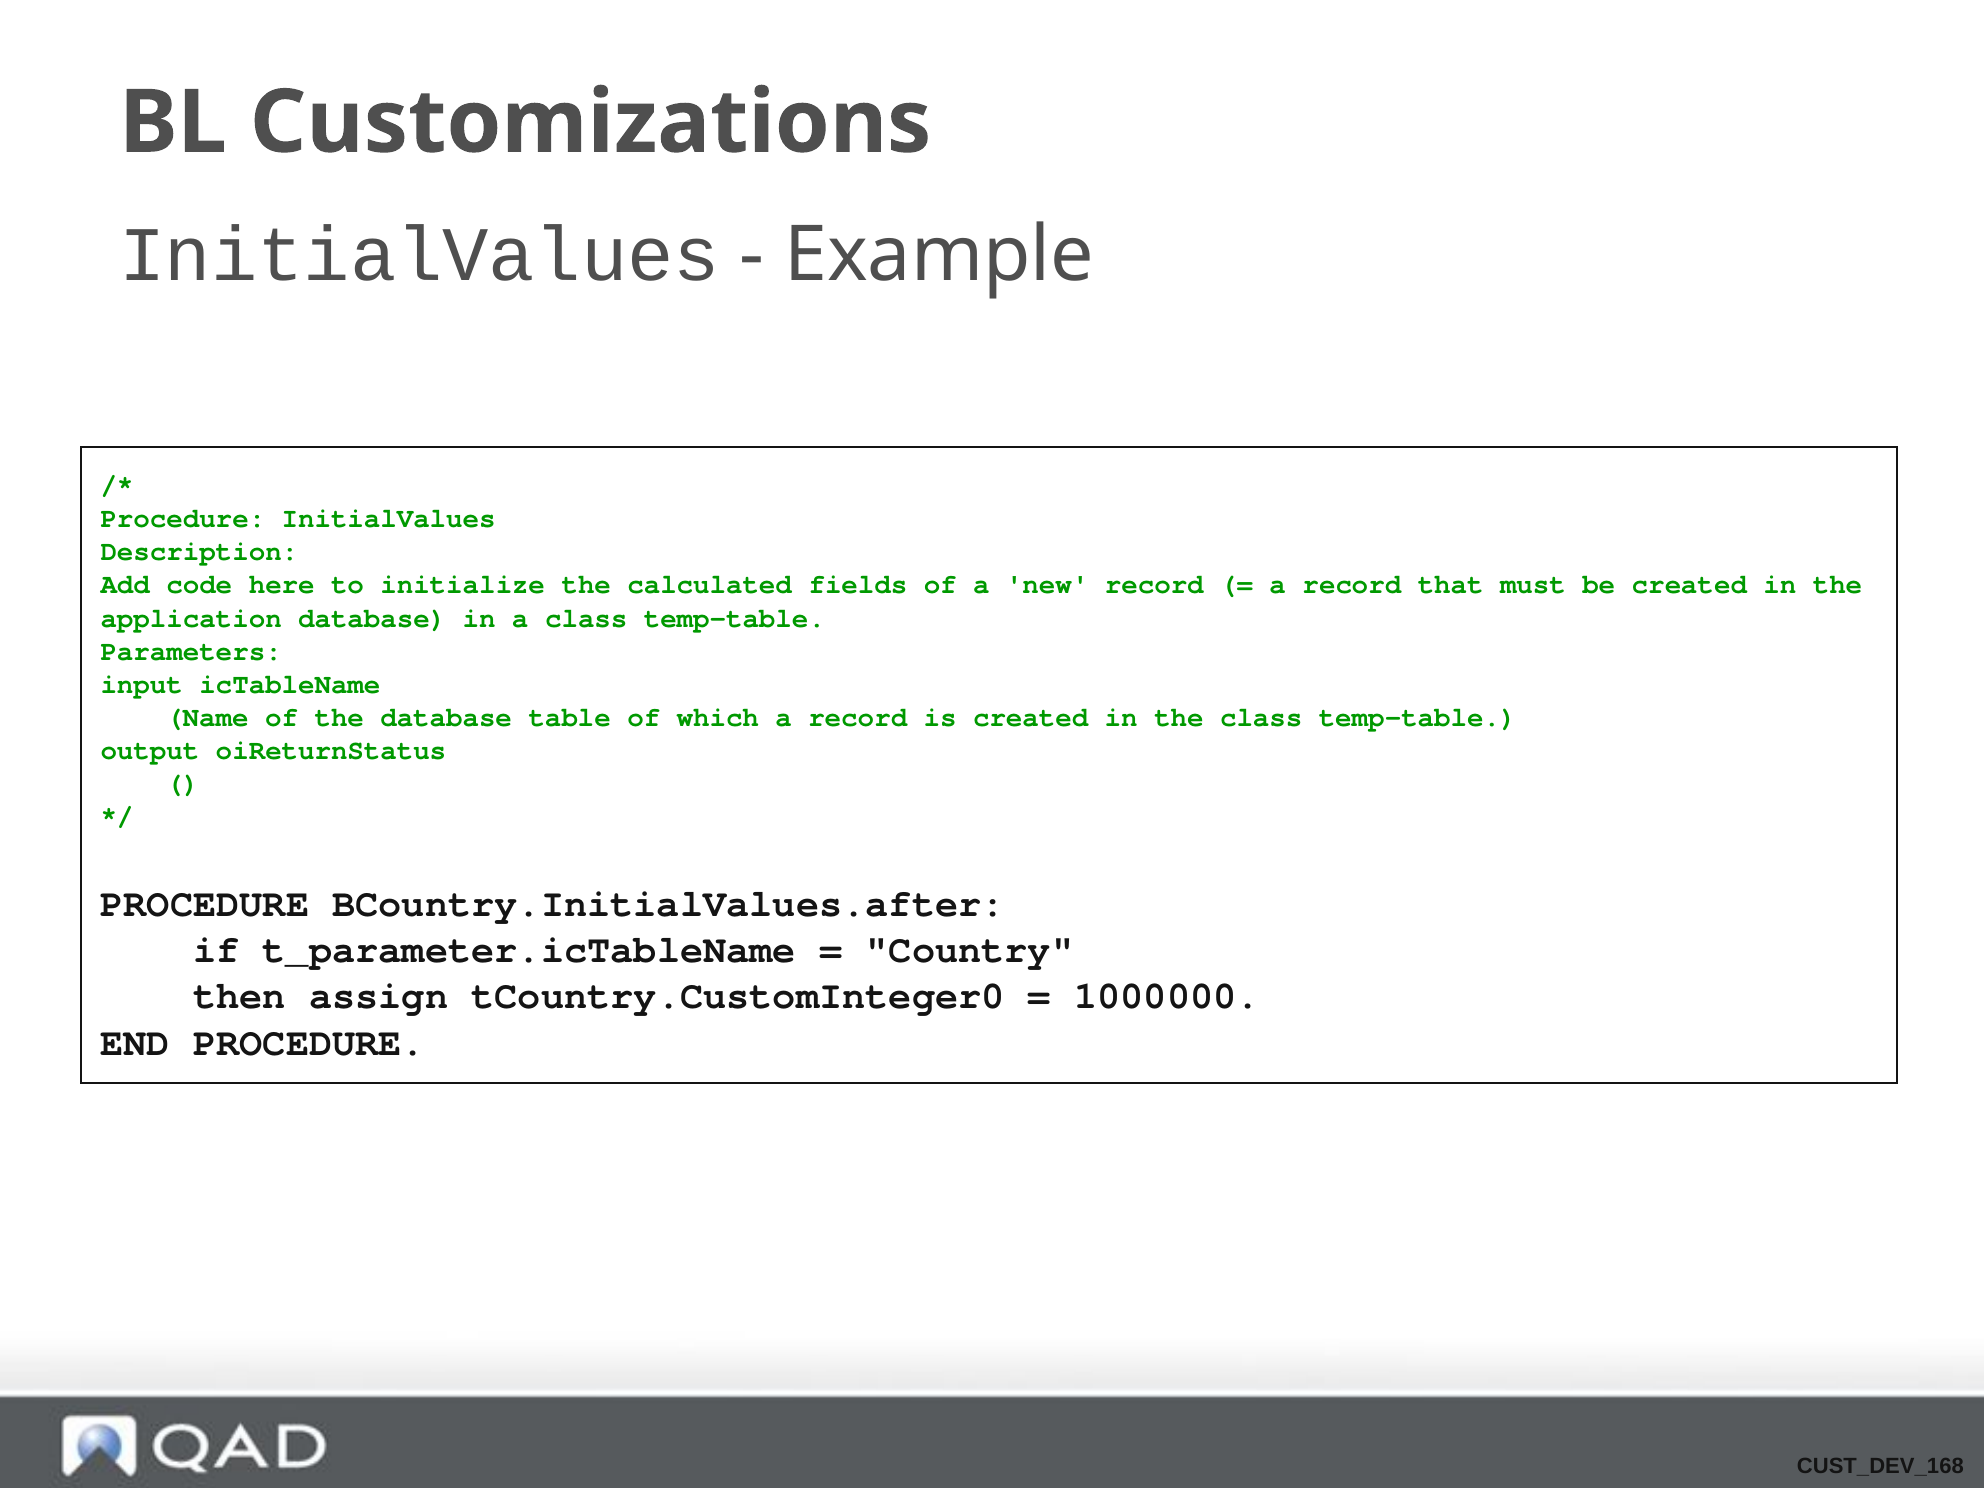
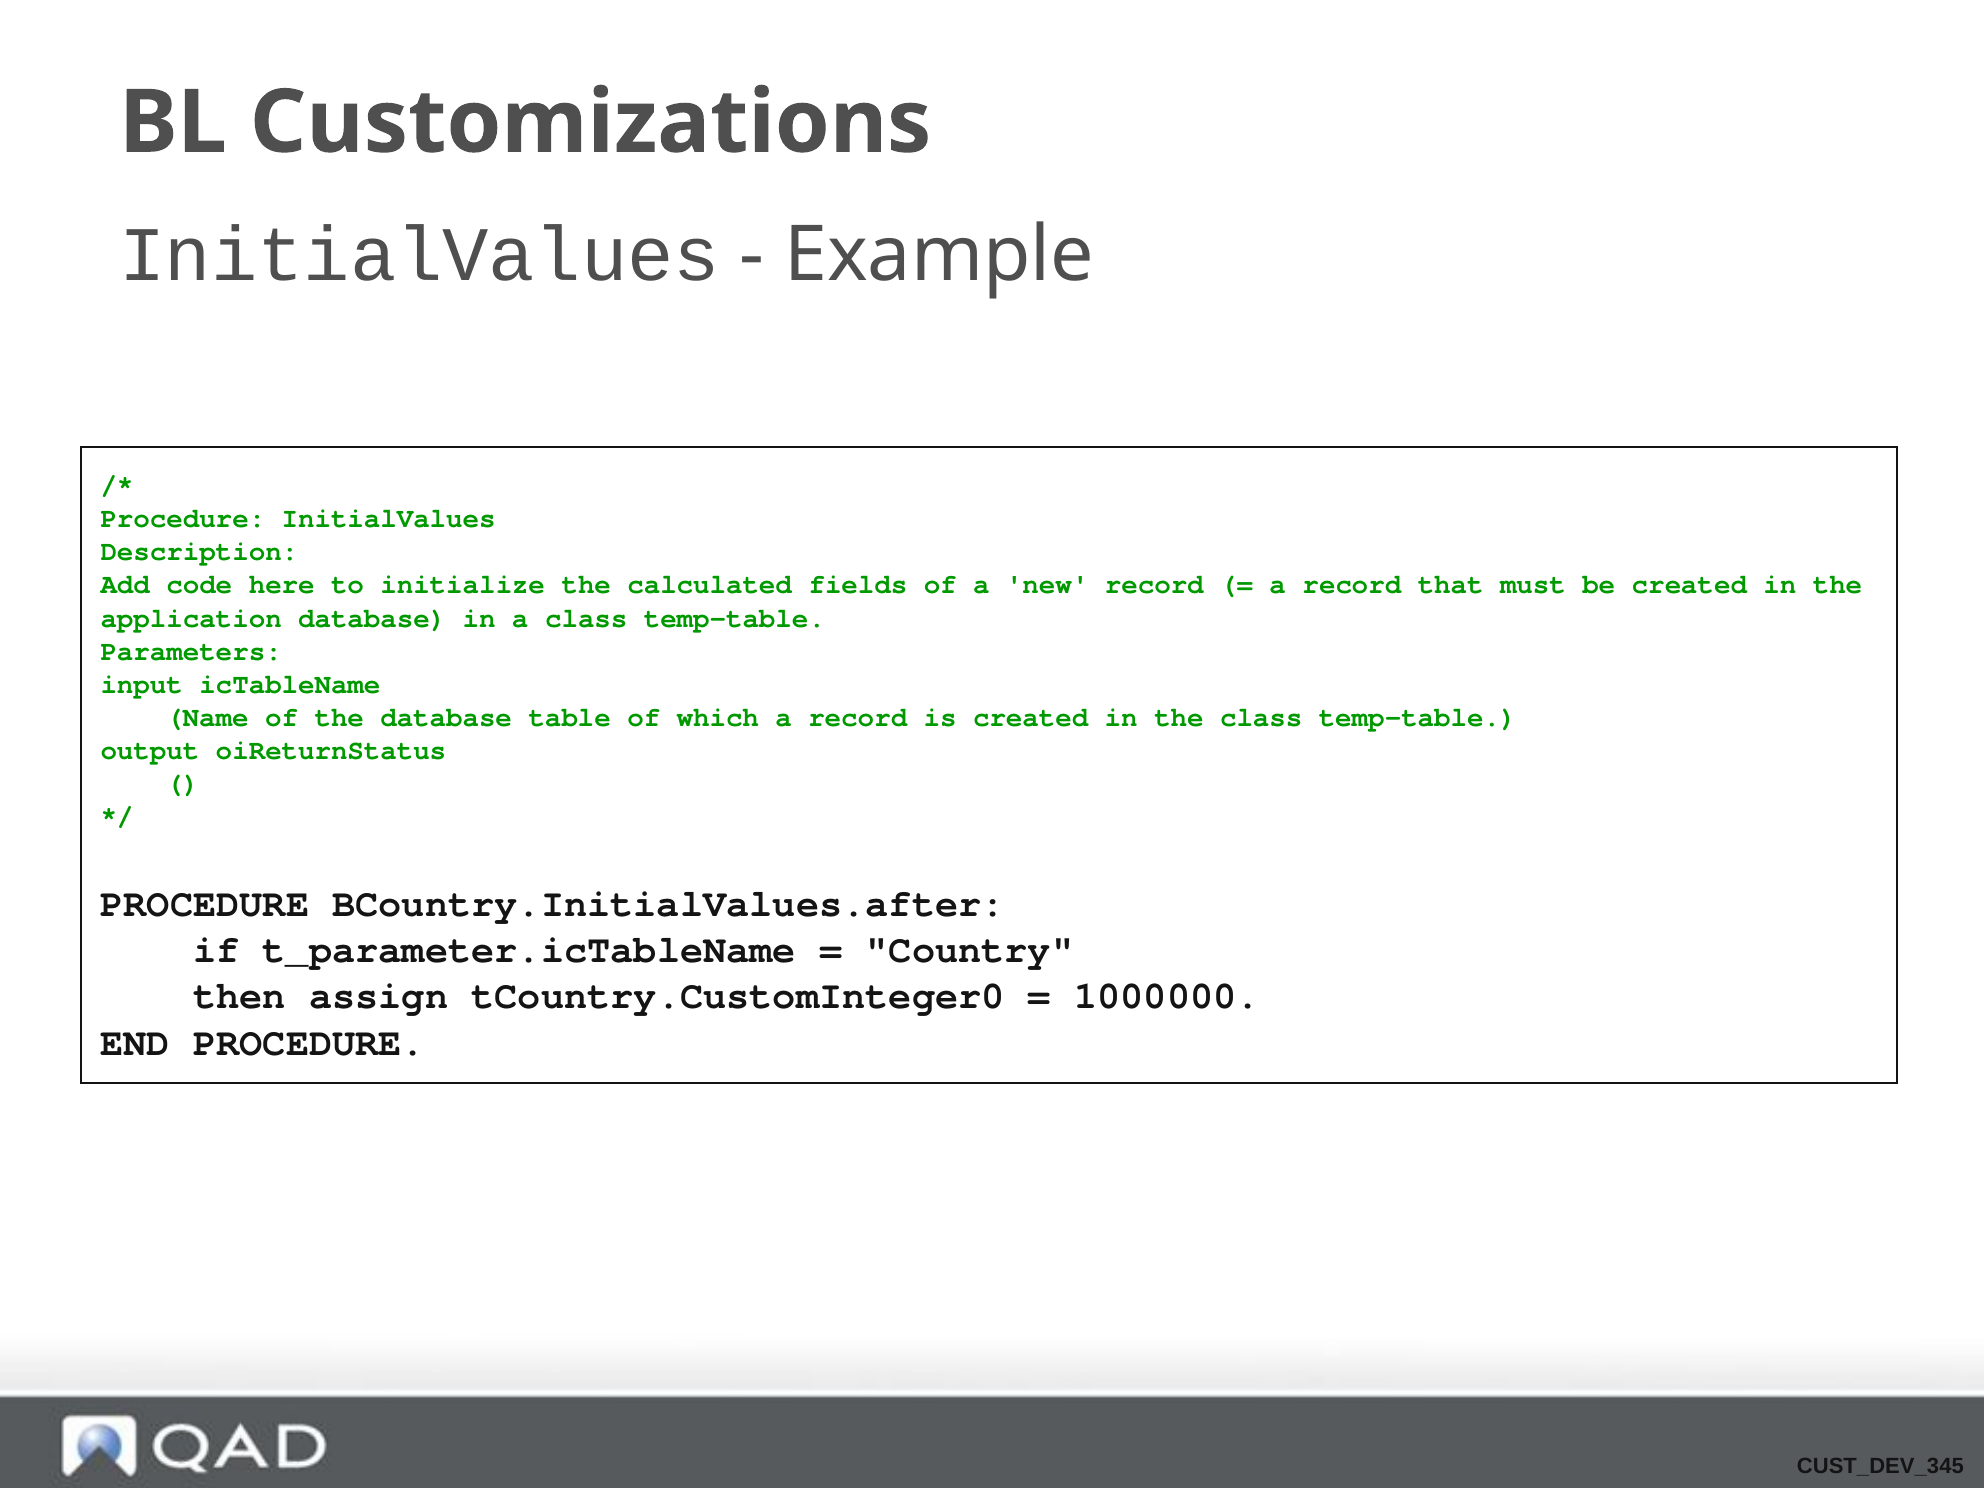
CUST_DEV_168: CUST_DEV_168 -> CUST_DEV_345 (1880, 1466)
